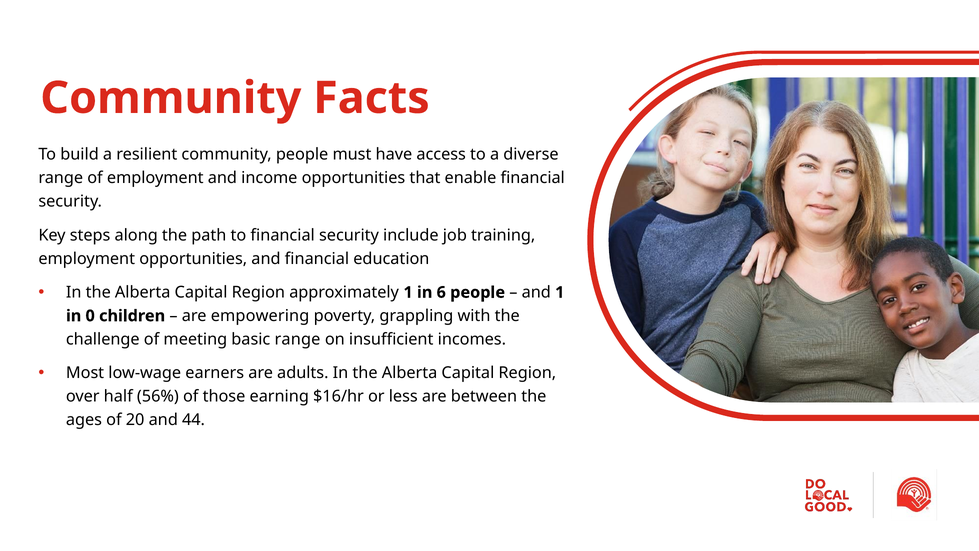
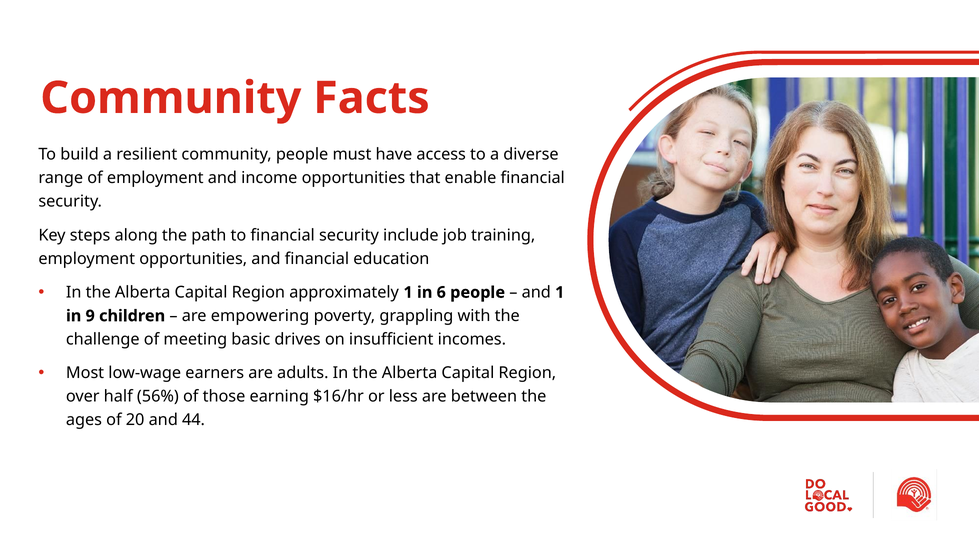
0: 0 -> 9 (90, 316)
basic range: range -> drives (298, 339)
